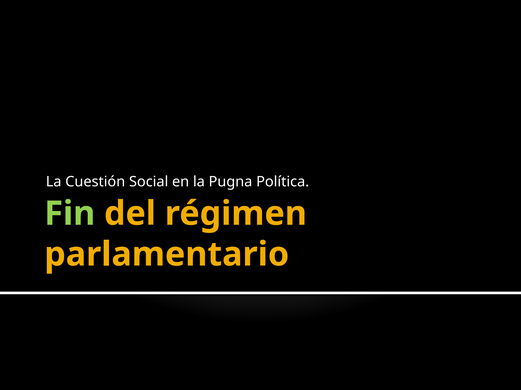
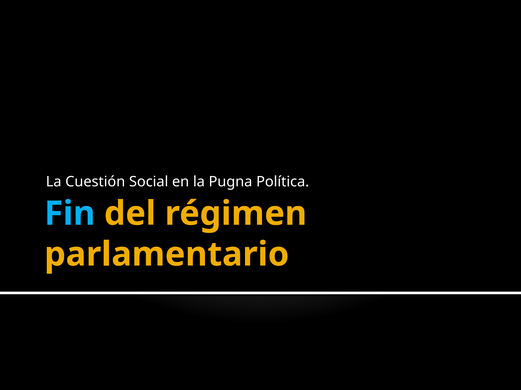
Fin colour: light green -> light blue (70, 214)
